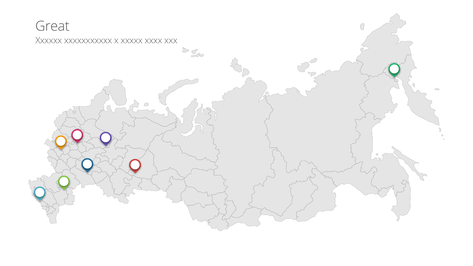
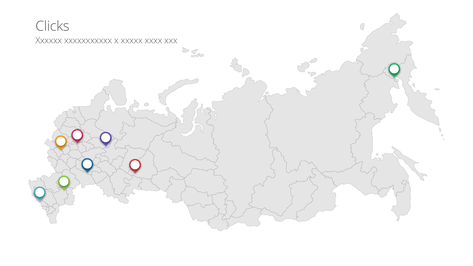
Great: Great -> Clicks (52, 26)
